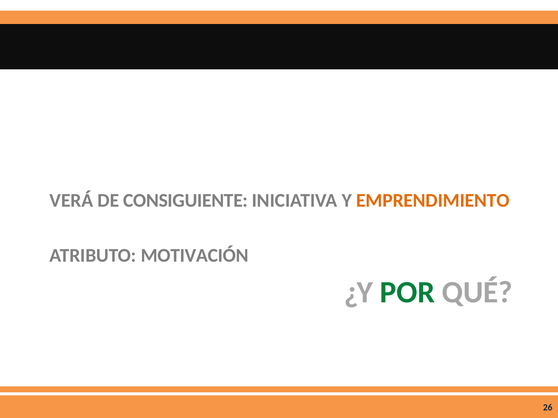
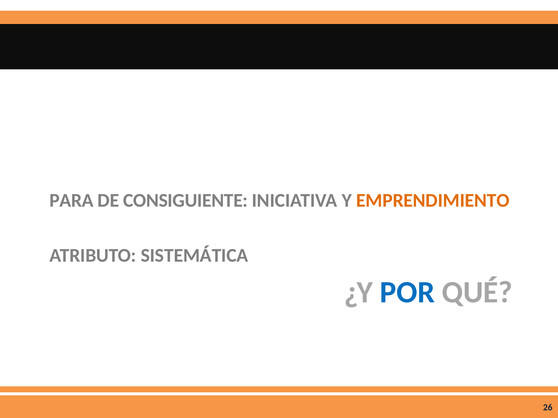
VERÁ: VERÁ -> PARA (72, 201)
MOTIVACIÓN: MOTIVACIÓN -> SISTEMÁTICA (195, 256)
POR colour: green -> blue (407, 292)
